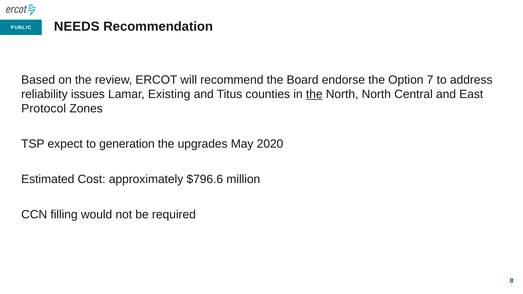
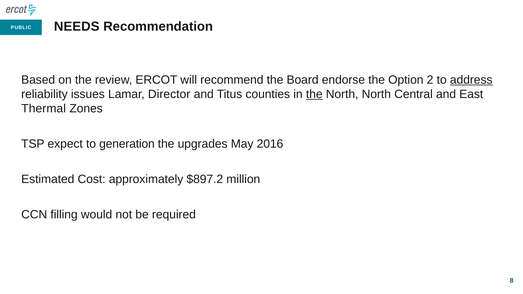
7: 7 -> 2 (430, 80)
address underline: none -> present (471, 80)
Existing: Existing -> Director (169, 94)
Protocol: Protocol -> Thermal (44, 109)
2020: 2020 -> 2016 (270, 144)
$796.6: $796.6 -> $897.2 (205, 179)
